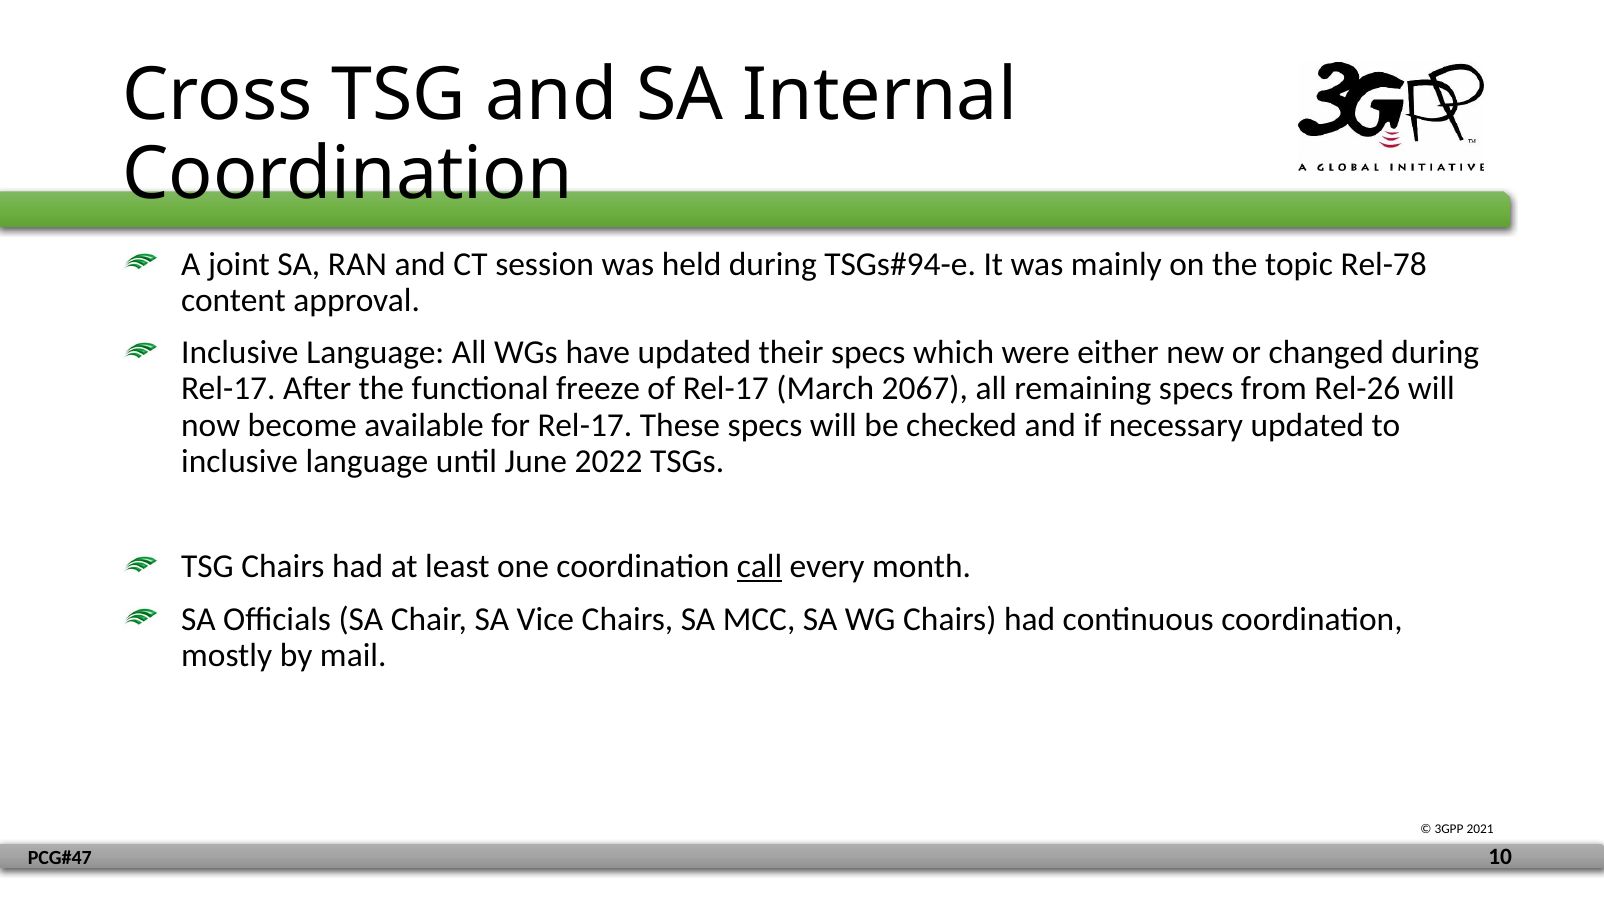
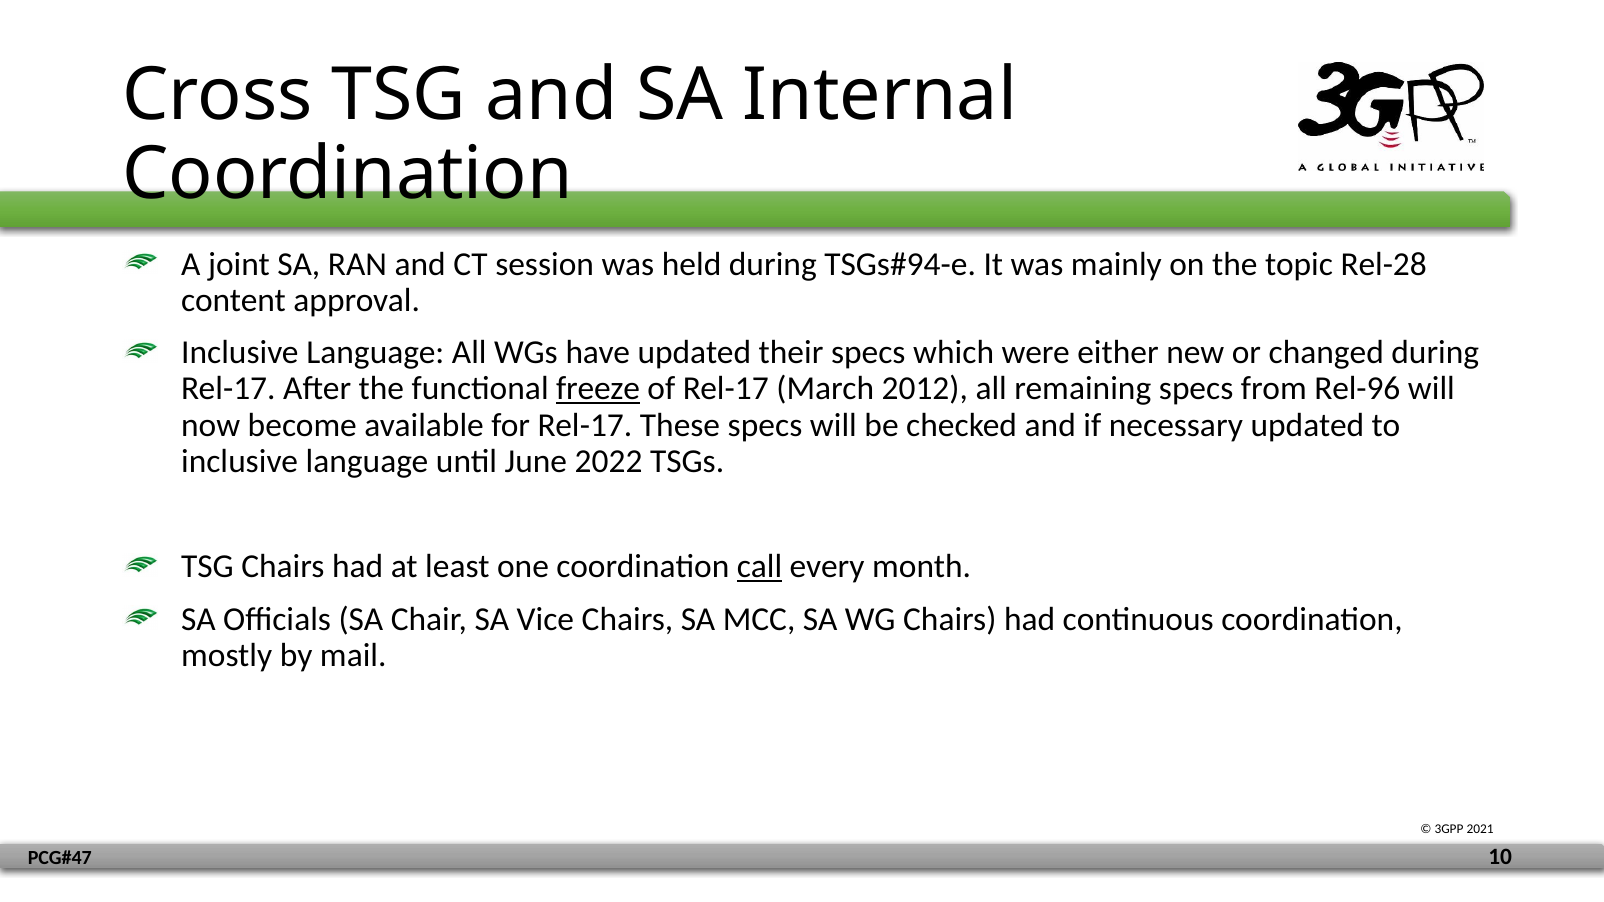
Rel-78: Rel-78 -> Rel-28 (1384, 264)
freeze underline: none -> present (598, 389)
2067: 2067 -> 2012 (925, 389)
Rel-26: Rel-26 -> Rel-96 (1357, 389)
